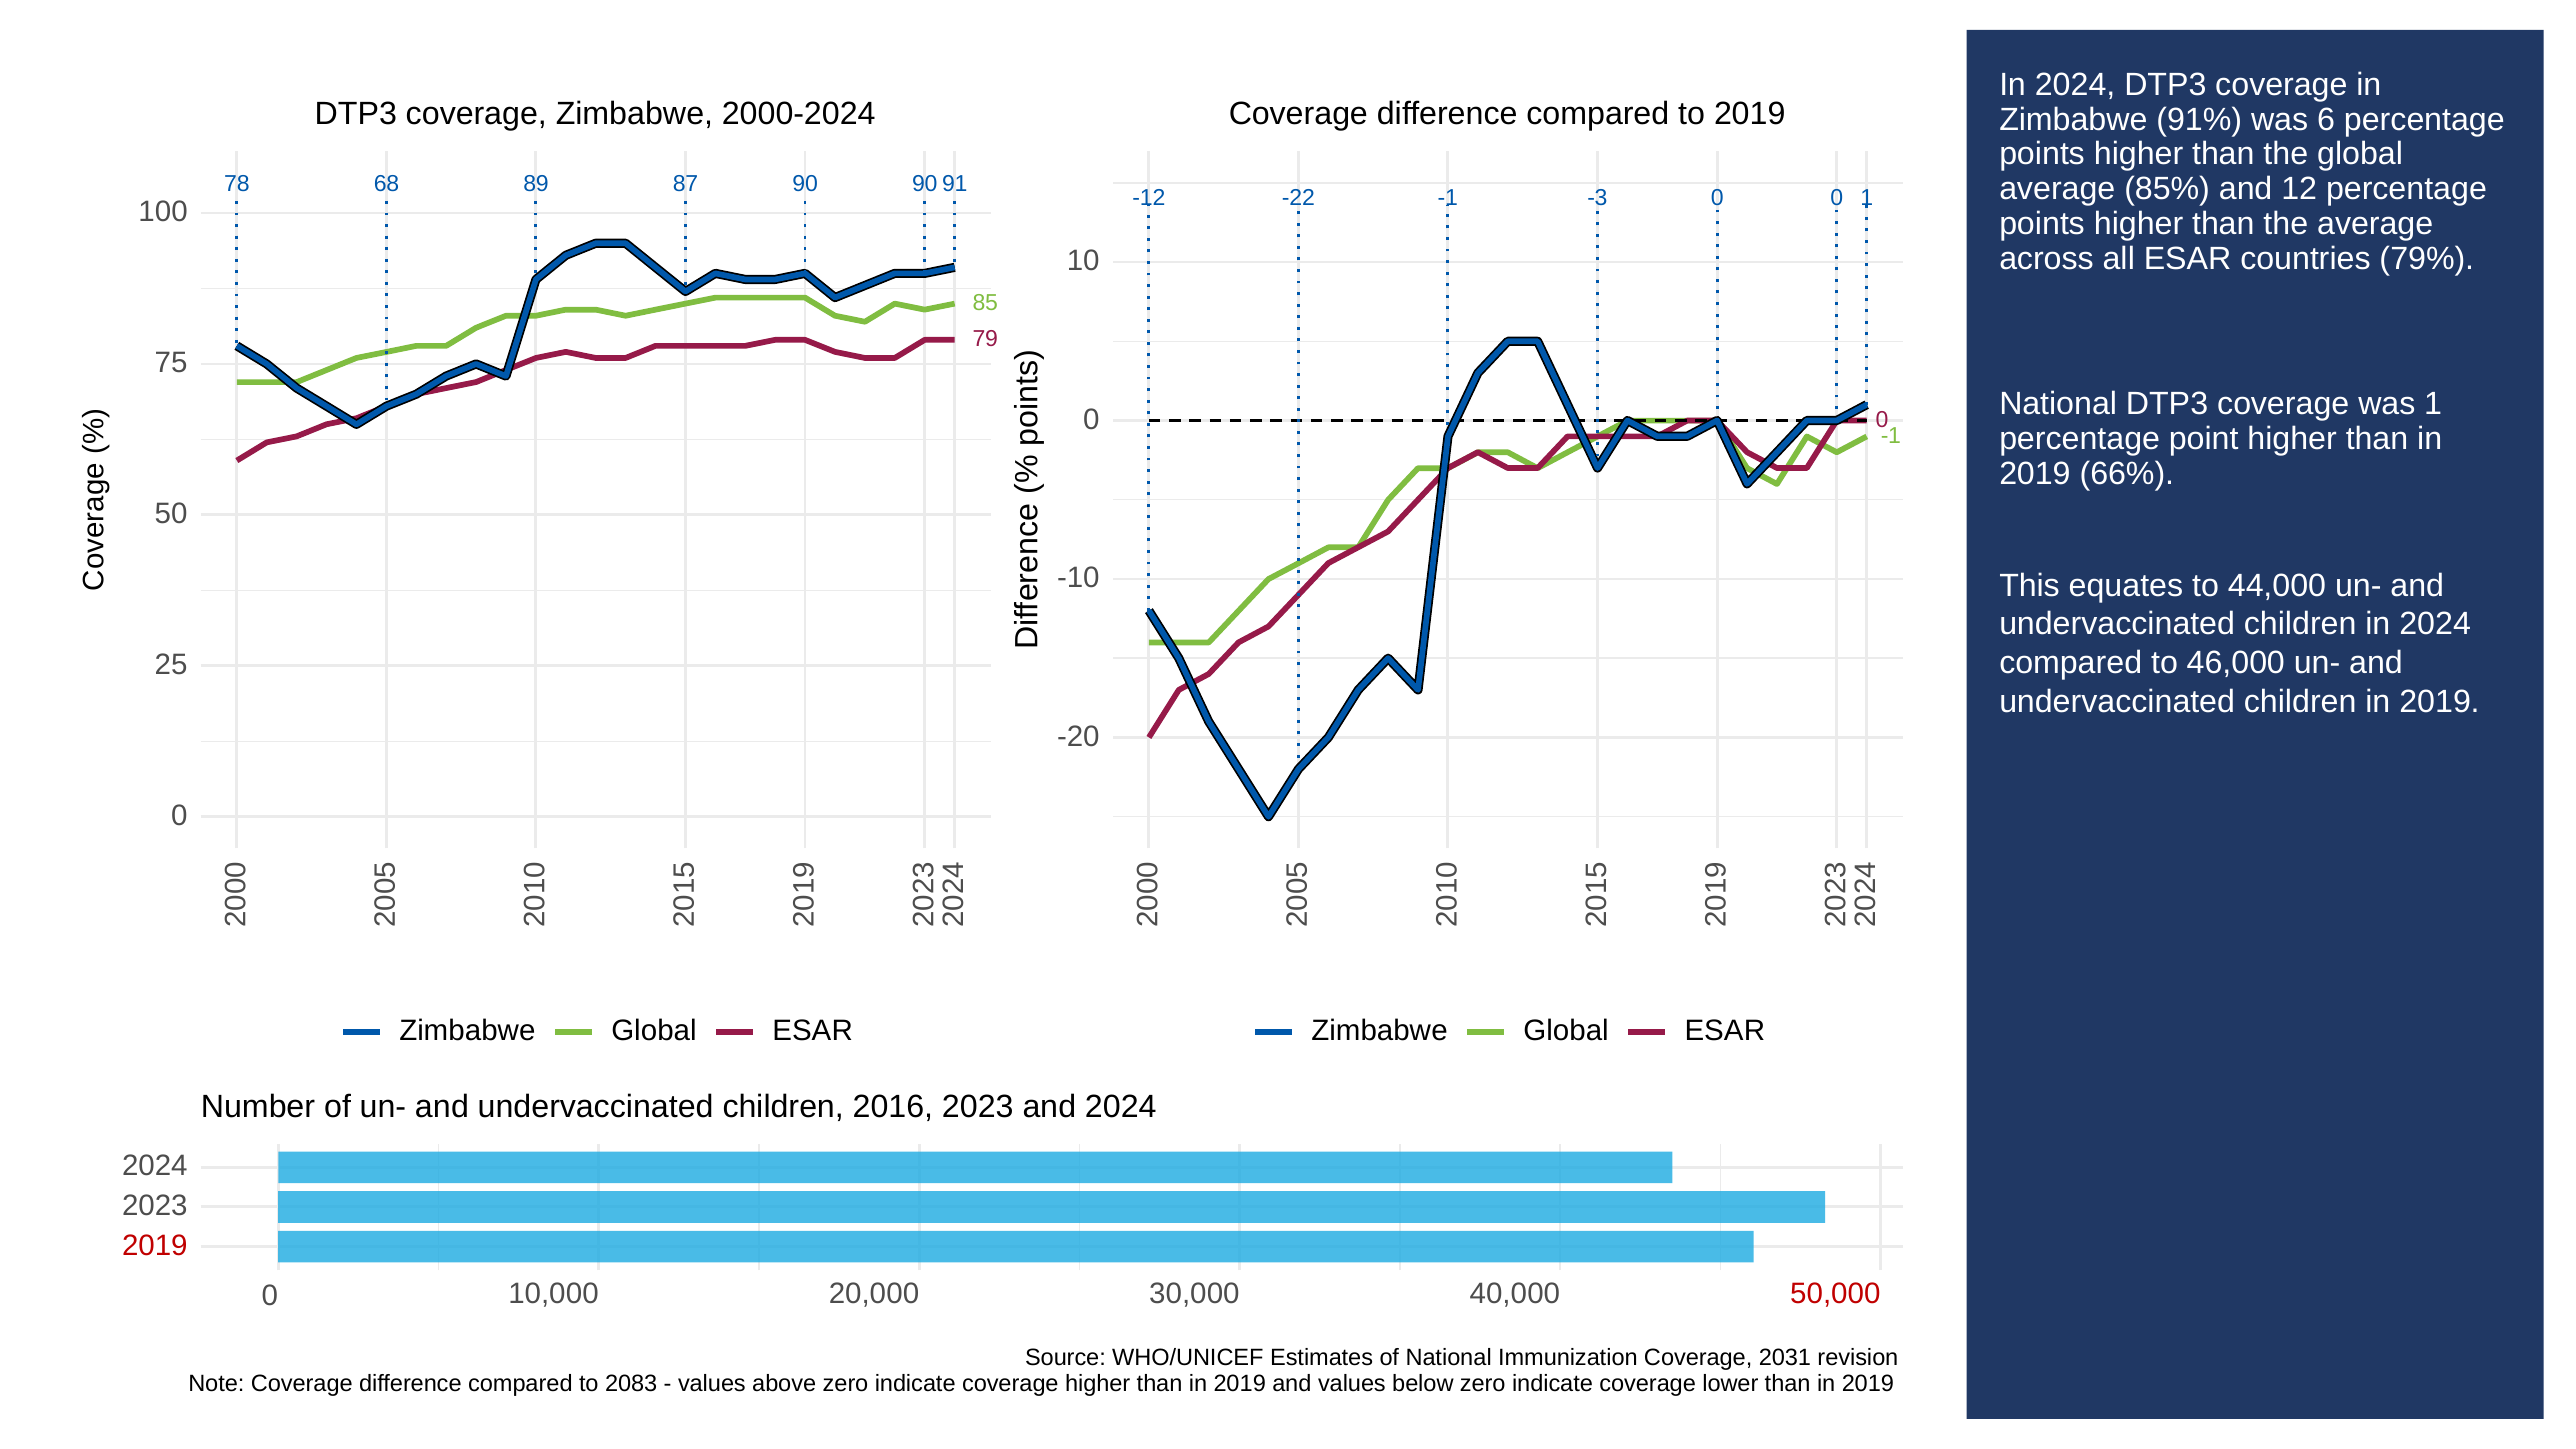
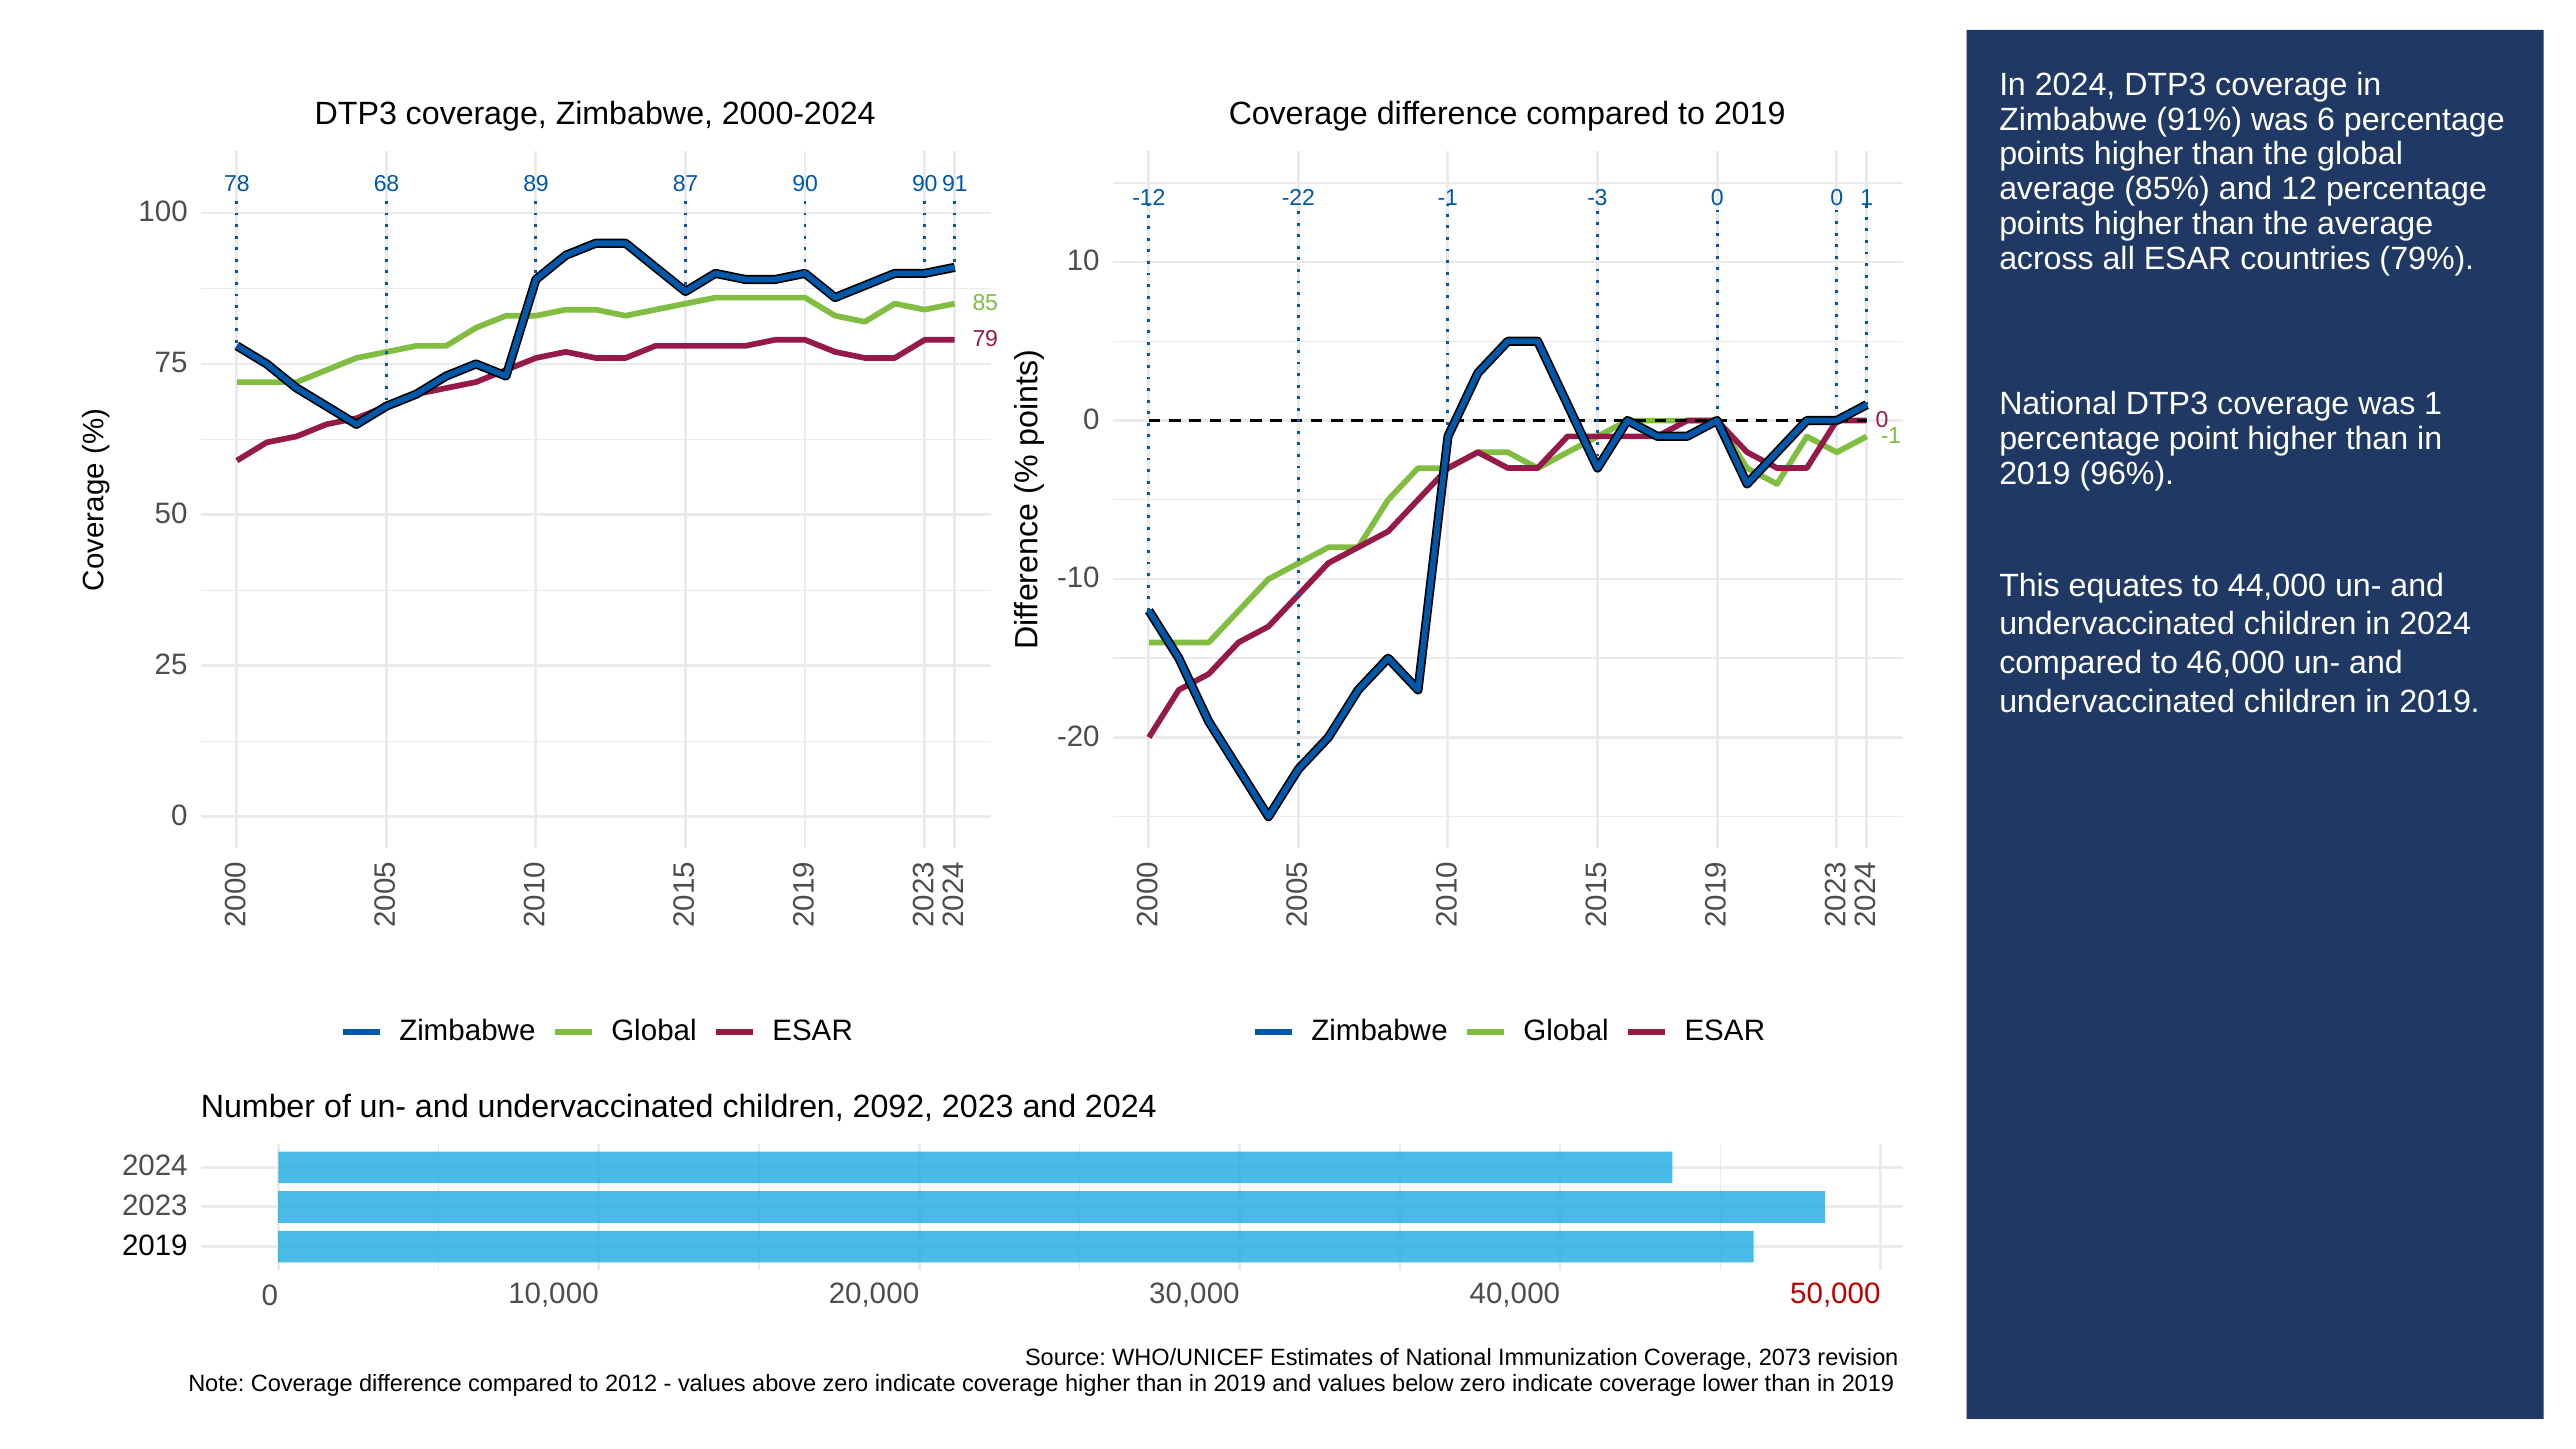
66%: 66% -> 96% (2127, 474)
2016: 2016 -> 2092 (893, 1107)
2019 colour: red -> black (155, 1245)
2031: 2031 -> 2073 (1785, 1358)
2083: 2083 -> 2012 (631, 1383)
